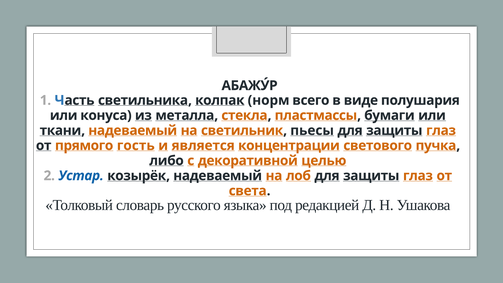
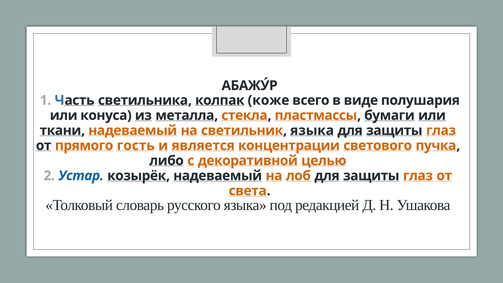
норм: норм -> коже (269, 100)
светильник пьесы: пьесы -> языка (312, 130)
